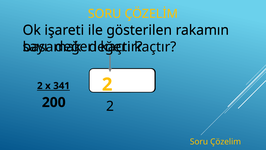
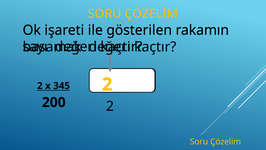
341: 341 -> 345 (62, 86)
